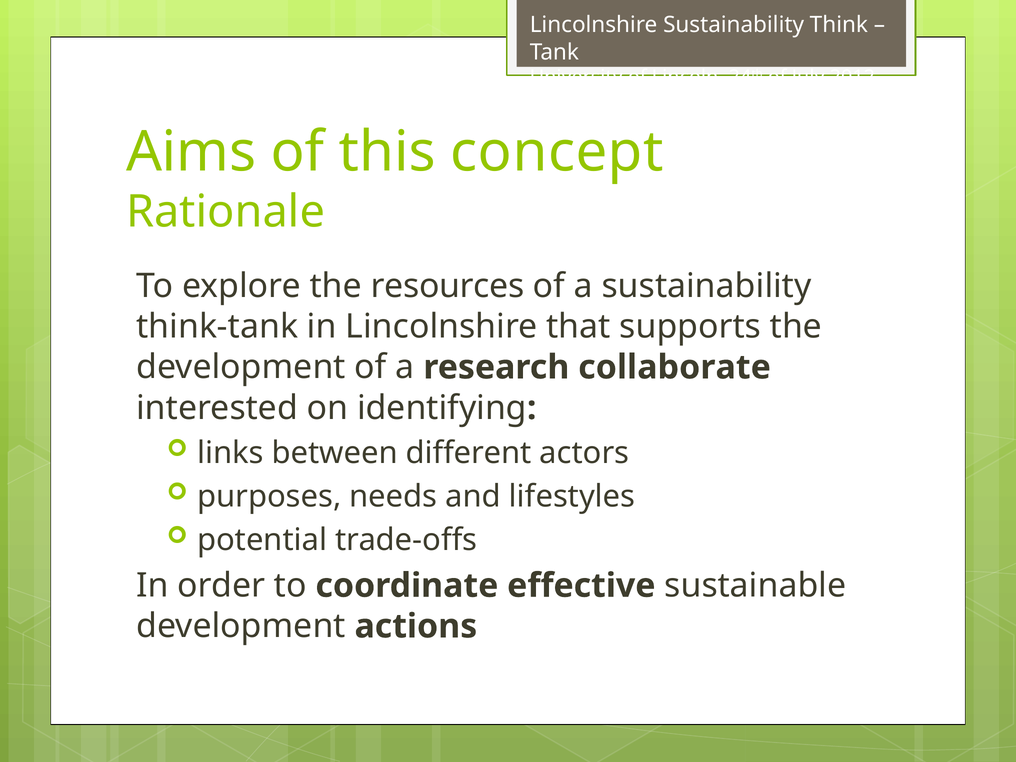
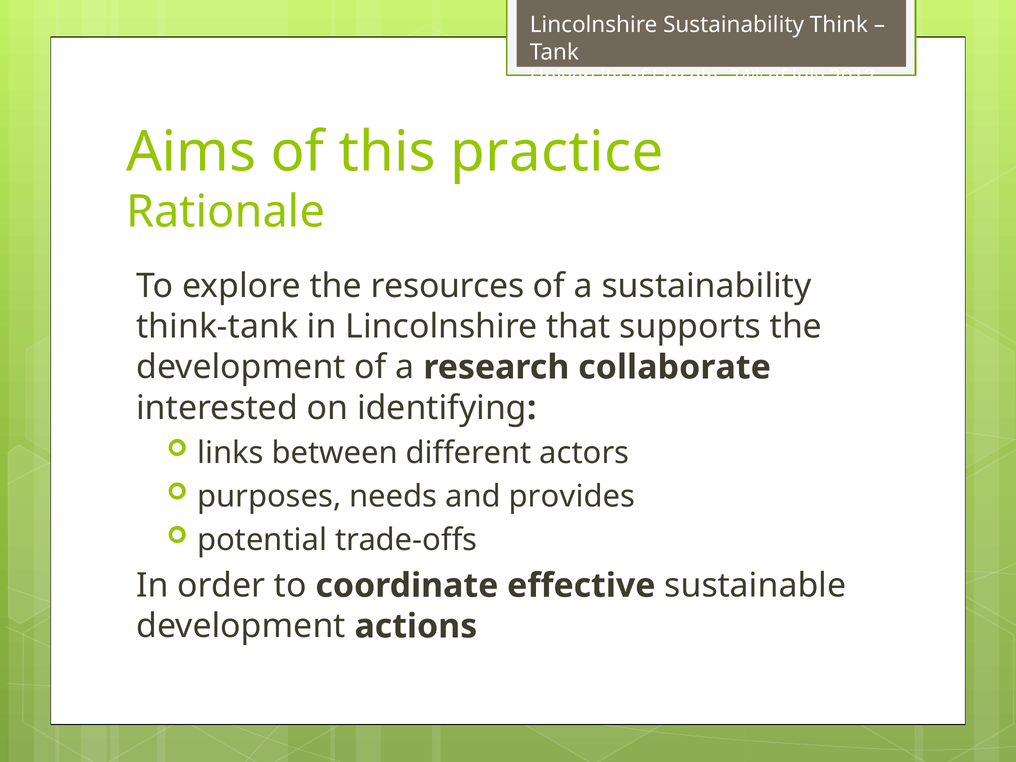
concept: concept -> practice (557, 152)
lifestyles: lifestyles -> provides (572, 496)
